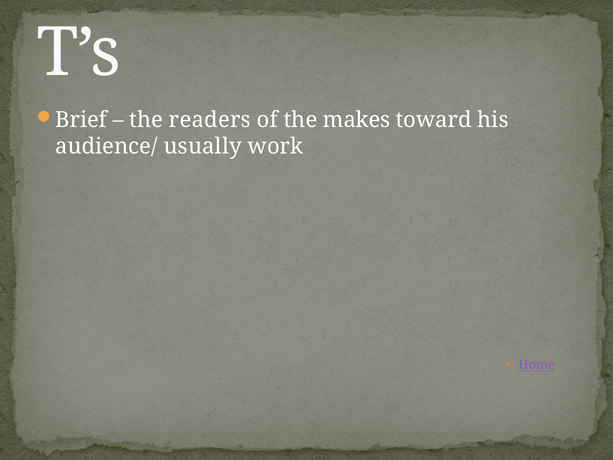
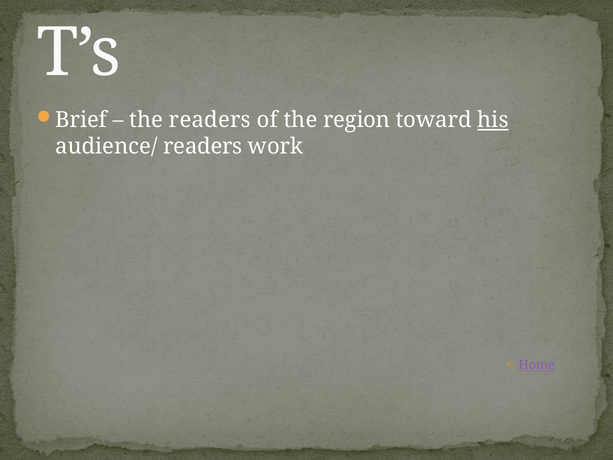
makes: makes -> region (357, 120)
his underline: none -> present (493, 120)
audience/ usually: usually -> readers (203, 147)
